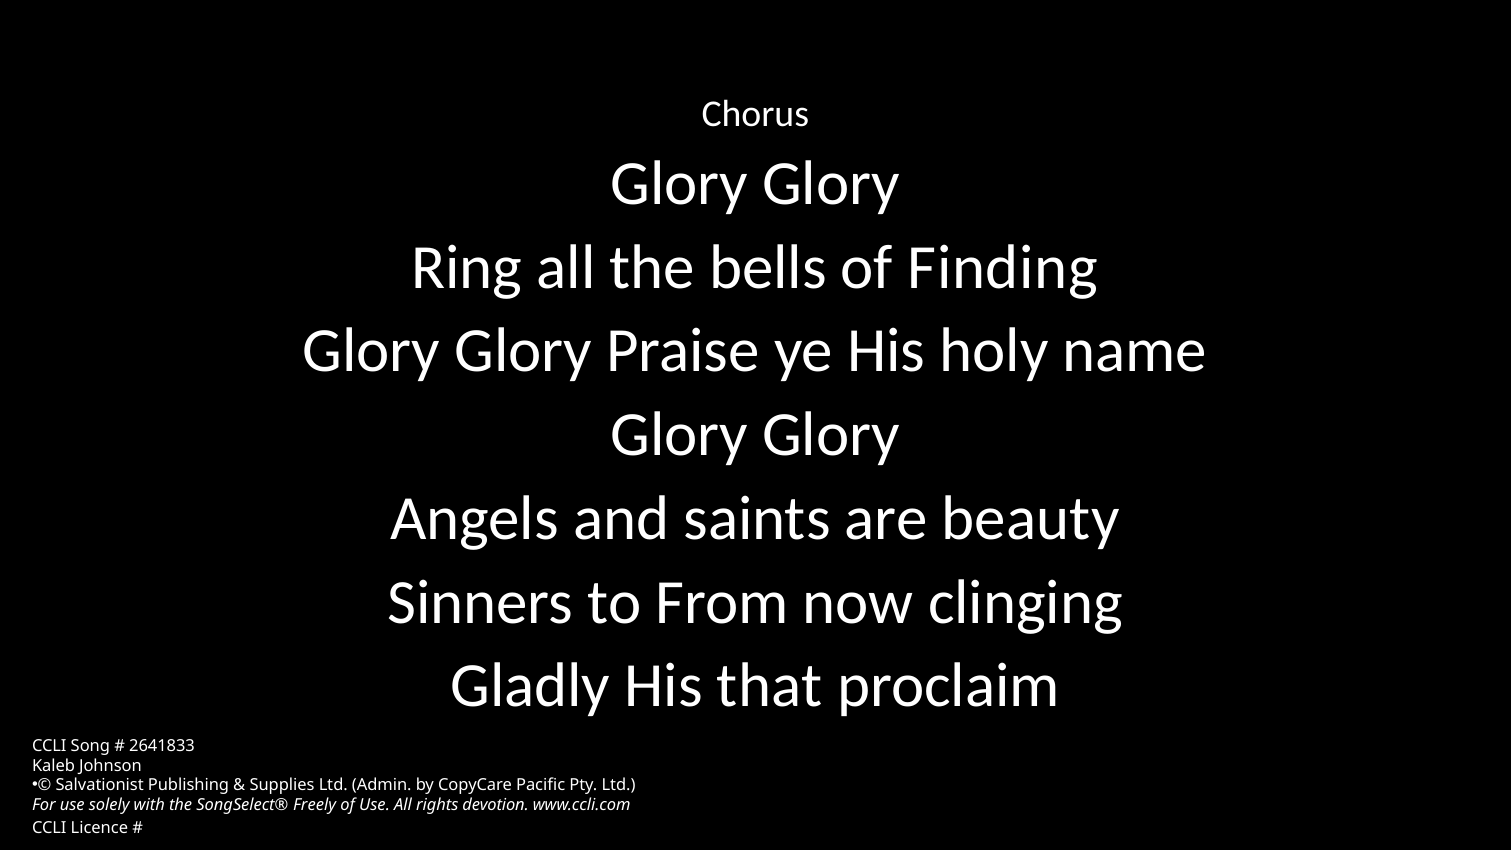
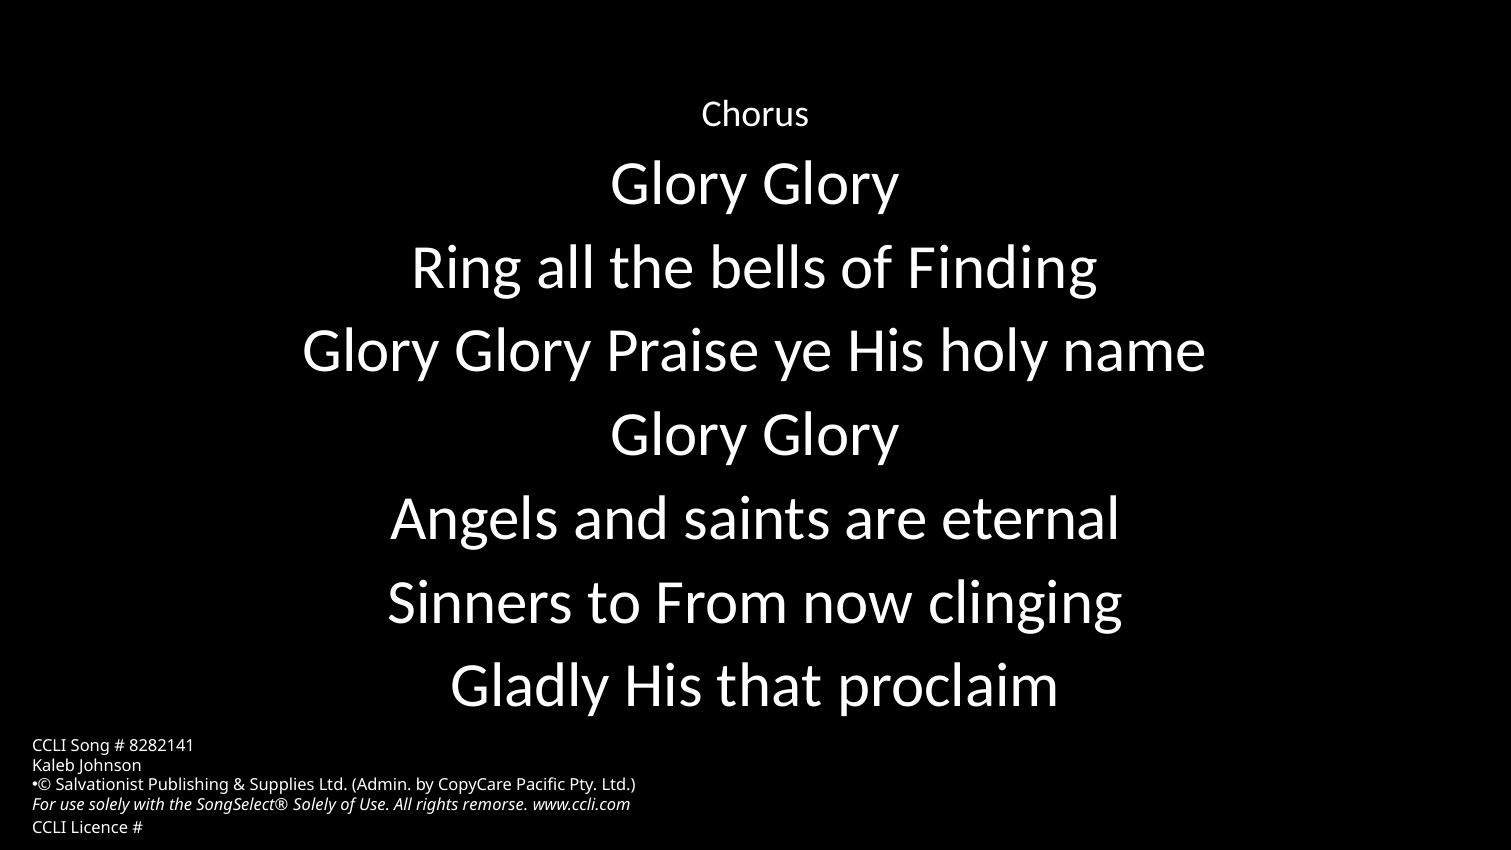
beauty: beauty -> eternal (1031, 518)
2641833: 2641833 -> 8282141 (162, 746)
SongSelect® Freely: Freely -> Solely (315, 805)
devotion: devotion -> remorse (495, 805)
